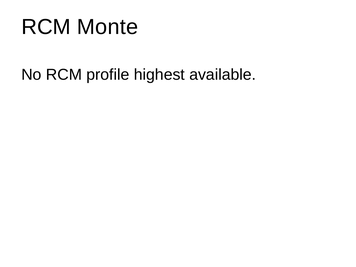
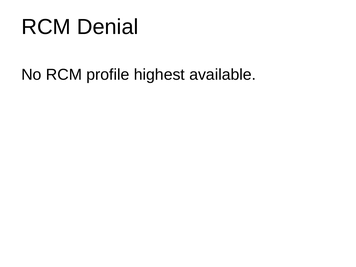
Monte: Monte -> Denial (108, 27)
